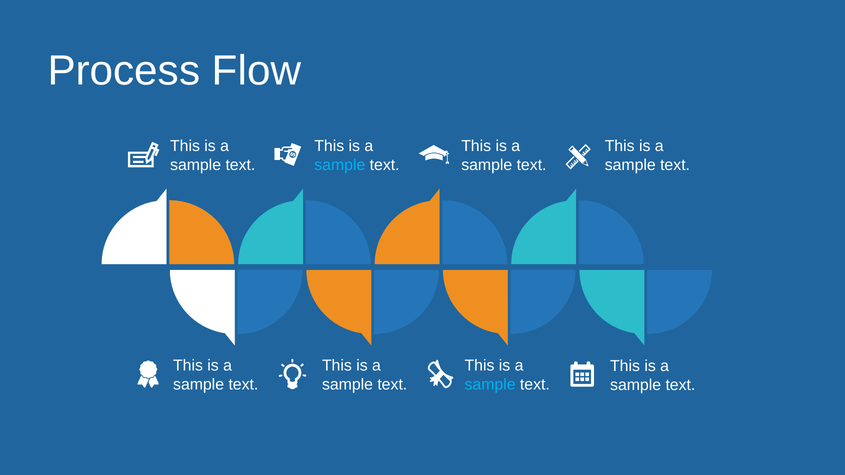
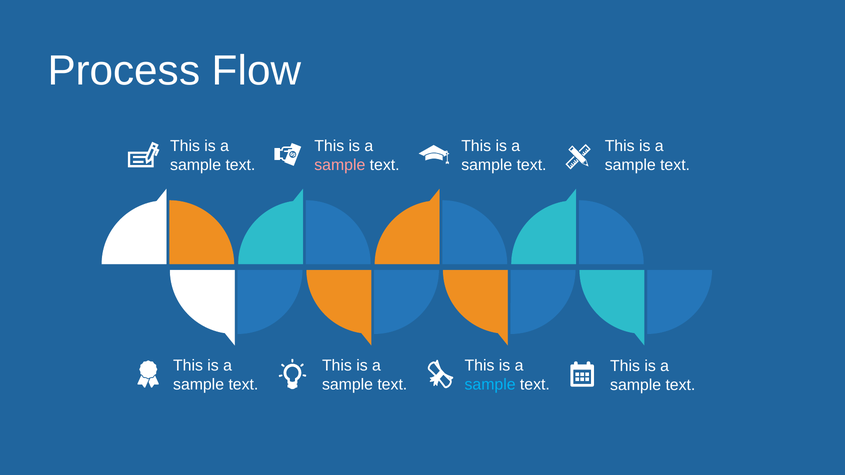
sample colour: light blue -> pink (340, 165)
